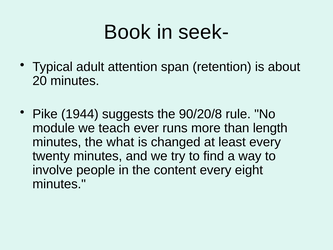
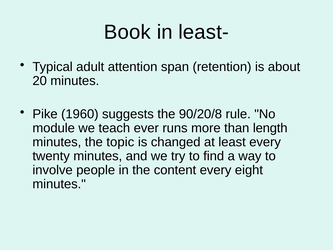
seek-: seek- -> least- (204, 32)
1944: 1944 -> 1960 (80, 114)
what: what -> topic (120, 142)
